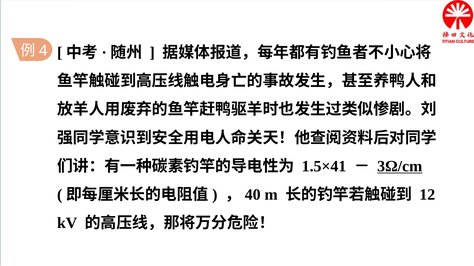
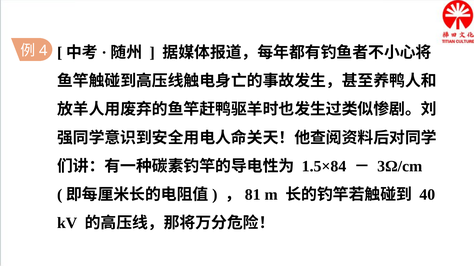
1.5×41: 1.5×41 -> 1.5×84 (324, 167)
3Ω/cm underline: present -> none (400, 167)
40: 40 -> 81 (253, 195)
12: 12 -> 40 (427, 195)
